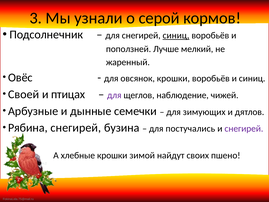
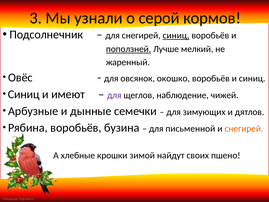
поползней underline: none -> present (129, 49)
овсянок крошки: крошки -> окошко (173, 78)
Своей: Своей -> Синиц (24, 94)
птицах: птицах -> имеют (68, 94)
Рябина снегирей: снегирей -> воробьёв (76, 128)
постучались: постучались -> письменной (190, 129)
снегирей colour: purple -> orange (244, 129)
